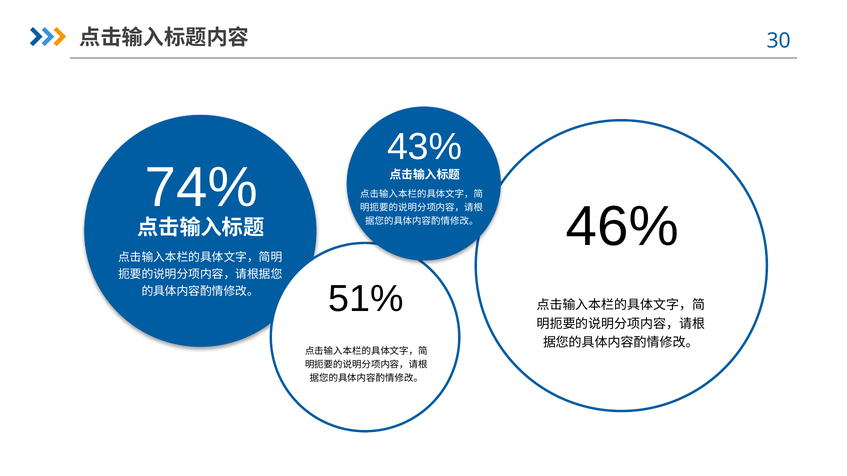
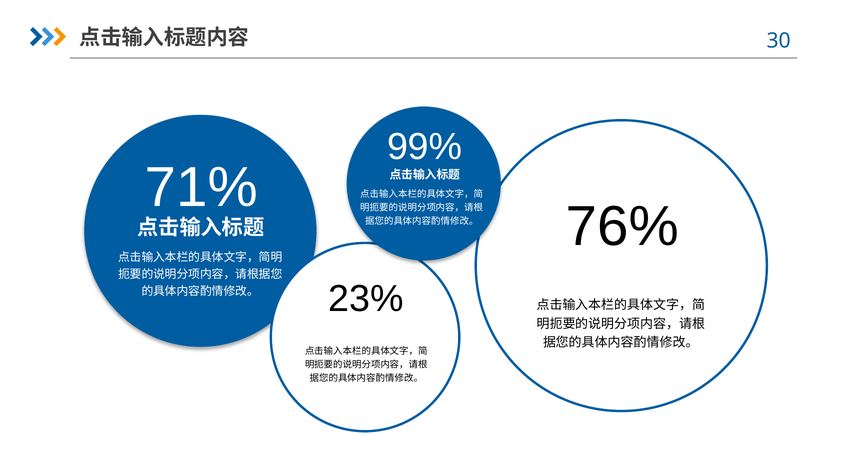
43%: 43% -> 99% (425, 147)
74%: 74% -> 71% (201, 188)
46%: 46% -> 76% (622, 227)
51%: 51% -> 23% (366, 299)
